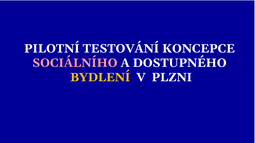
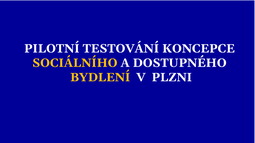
SOCIÁLNÍHO colour: pink -> yellow (75, 63)
